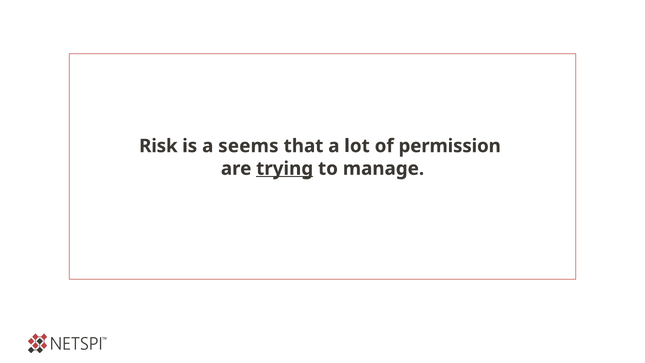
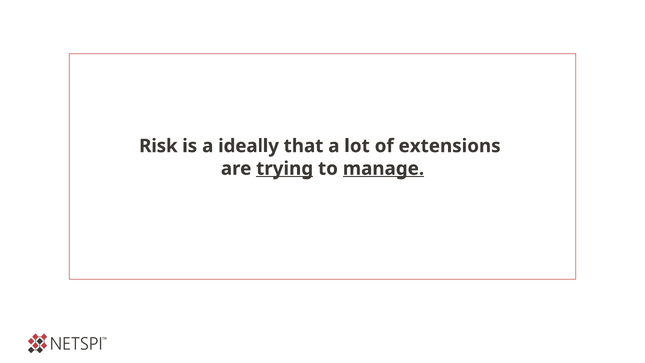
seems: seems -> ideally (249, 146)
permission: permission -> extensions (450, 146)
manage underline: none -> present (383, 168)
